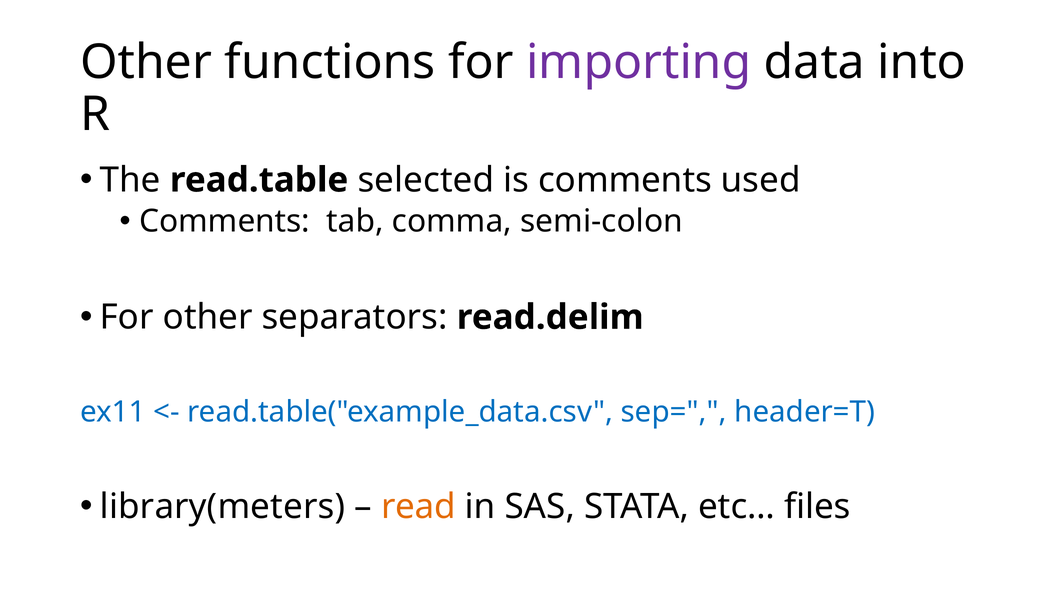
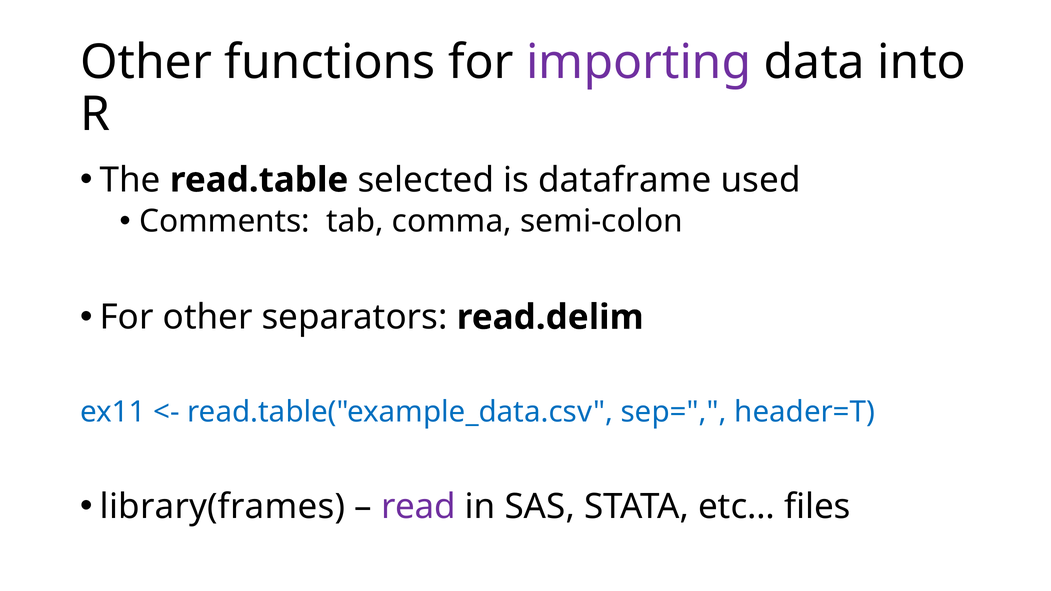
is comments: comments -> dataframe (625, 180)
library(meters: library(meters -> library(frames (222, 507)
read colour: orange -> purple (418, 507)
